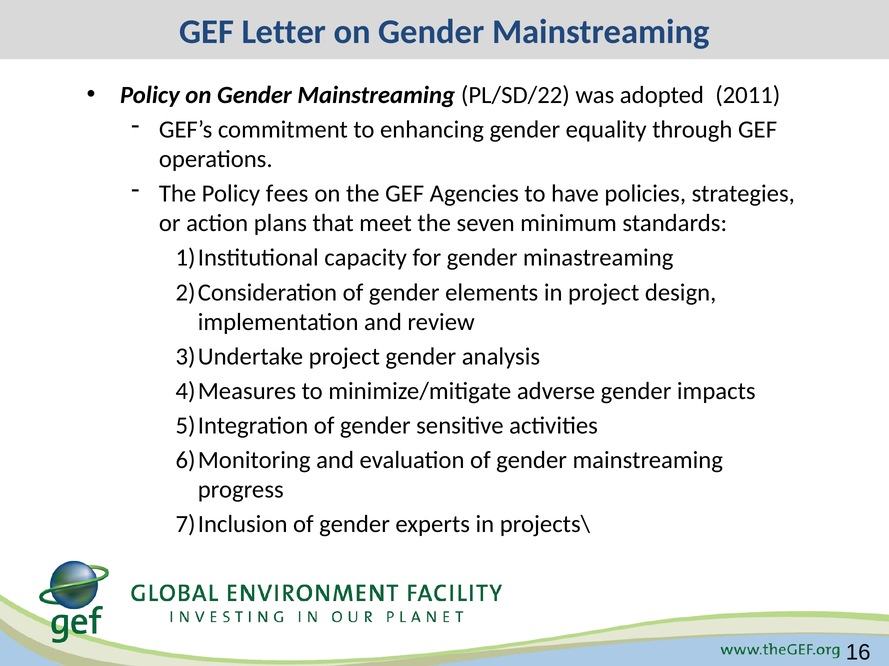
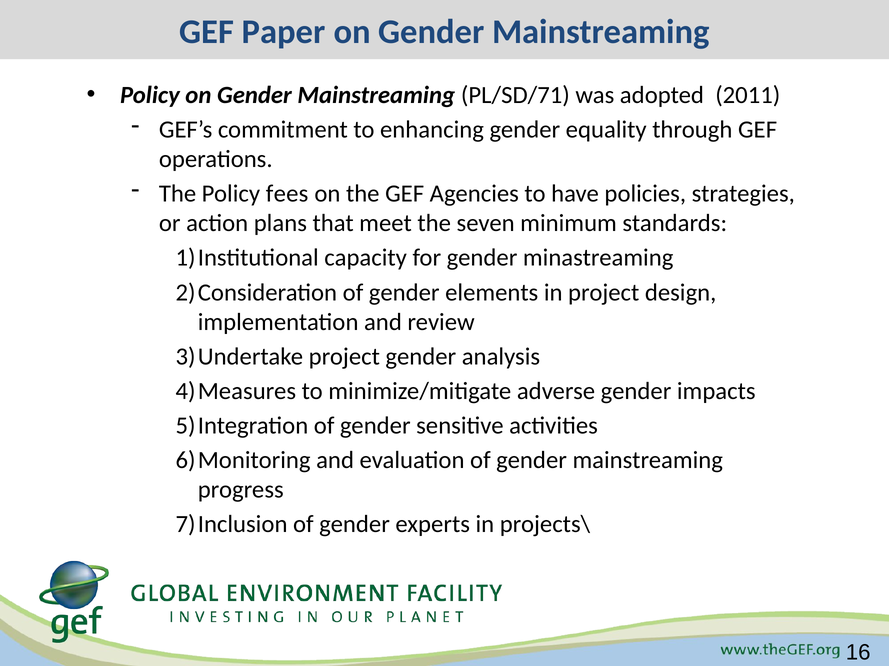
Letter: Letter -> Paper (284, 32)
PL/SD/22: PL/SD/22 -> PL/SD/71 (515, 95)
